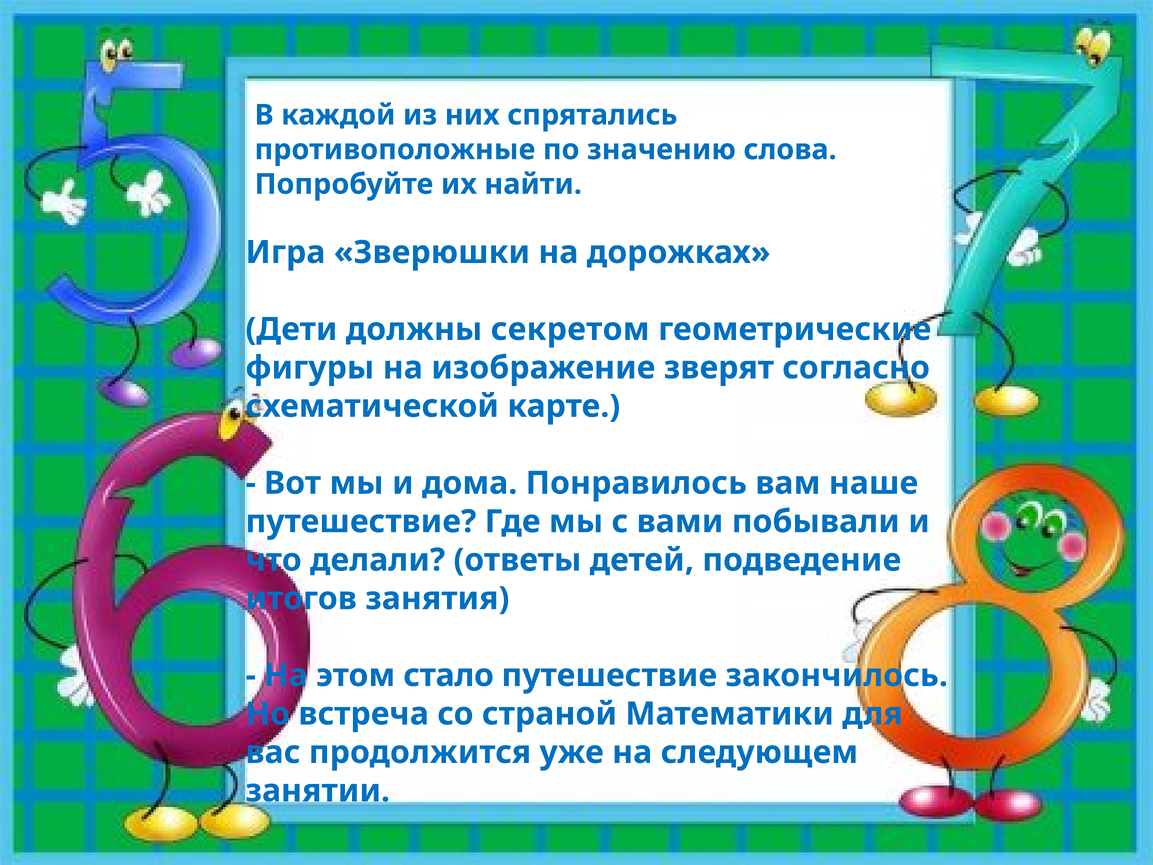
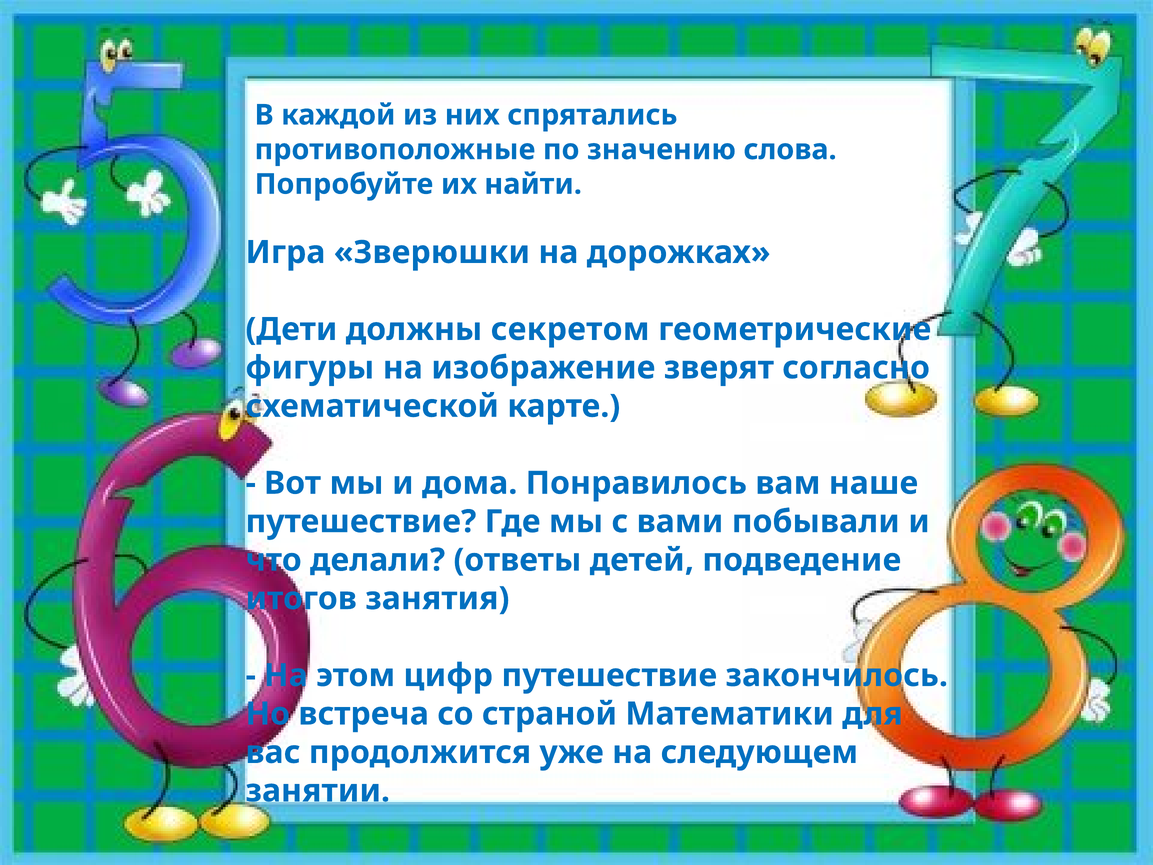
стало: стало -> цифр (448, 675)
